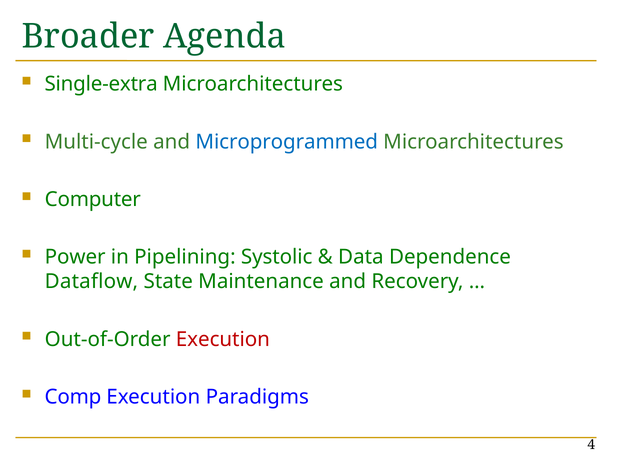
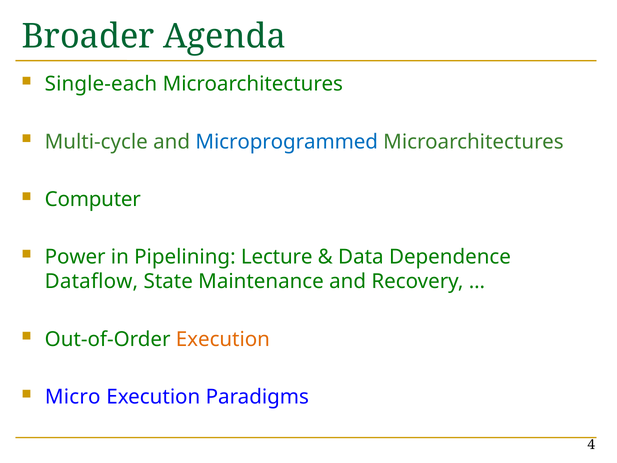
Single-extra: Single-extra -> Single-each (101, 84)
Systolic: Systolic -> Lecture (277, 257)
Execution colour: red -> orange (223, 339)
Comp: Comp -> Micro (73, 397)
